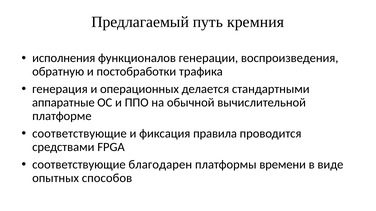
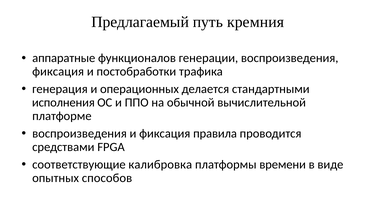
исполнения: исполнения -> аппаратные (64, 58)
обратную: обратную -> фиксация (58, 72)
аппаратные: аппаратные -> исполнения (63, 103)
соответствующие: соответствующие -> воспроизведения (79, 134)
благодарен: благодарен -> калибровка (160, 165)
